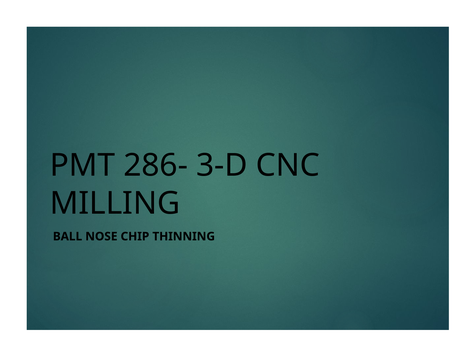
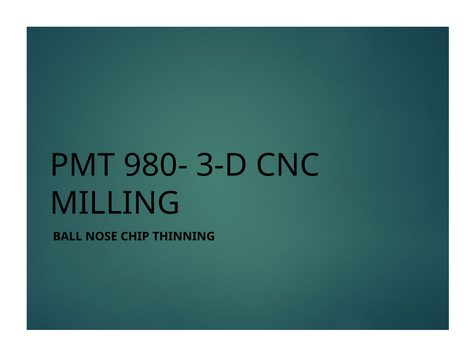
286-: 286- -> 980- (156, 165)
